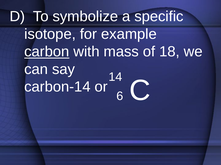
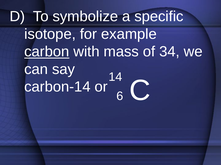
18: 18 -> 34 (169, 52)
